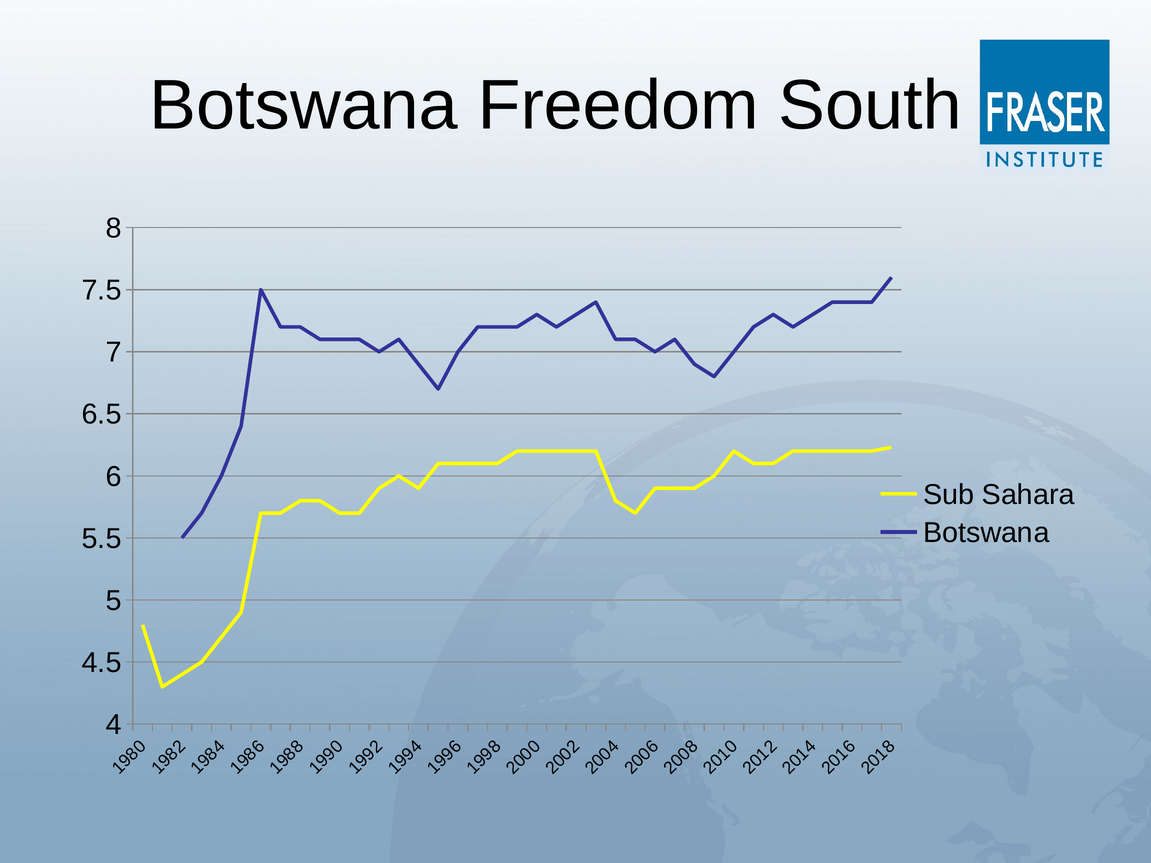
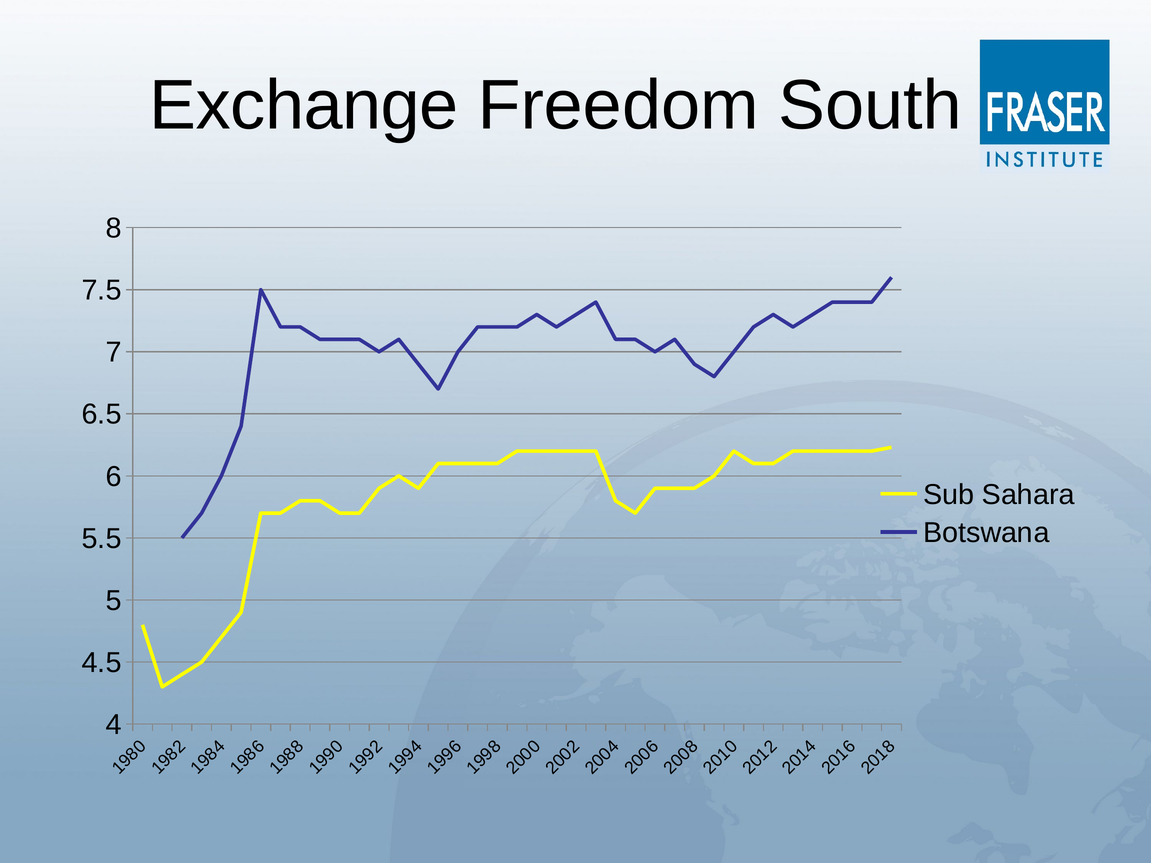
Botswana: Botswana -> Exchange (304, 106)
